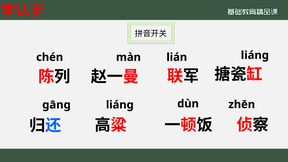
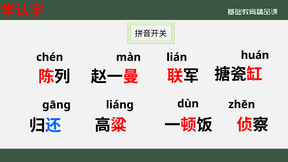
lián liáng: liáng -> huán (255, 55)
